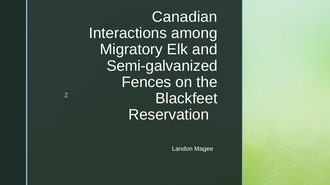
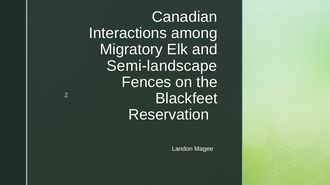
Semi-galvanized: Semi-galvanized -> Semi-landscape (162, 66)
